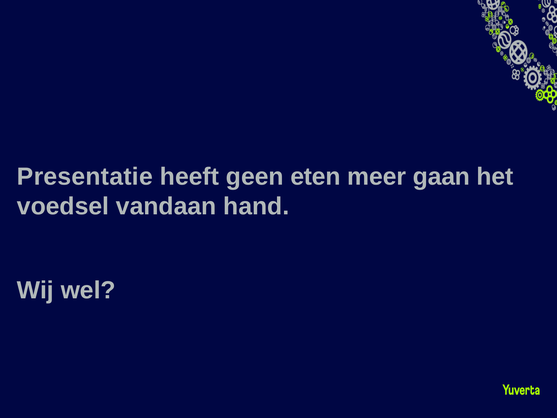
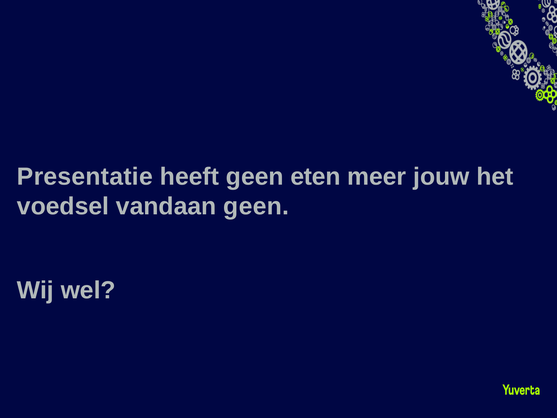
gaan: gaan -> jouw (441, 176)
vandaan hand: hand -> geen (256, 206)
